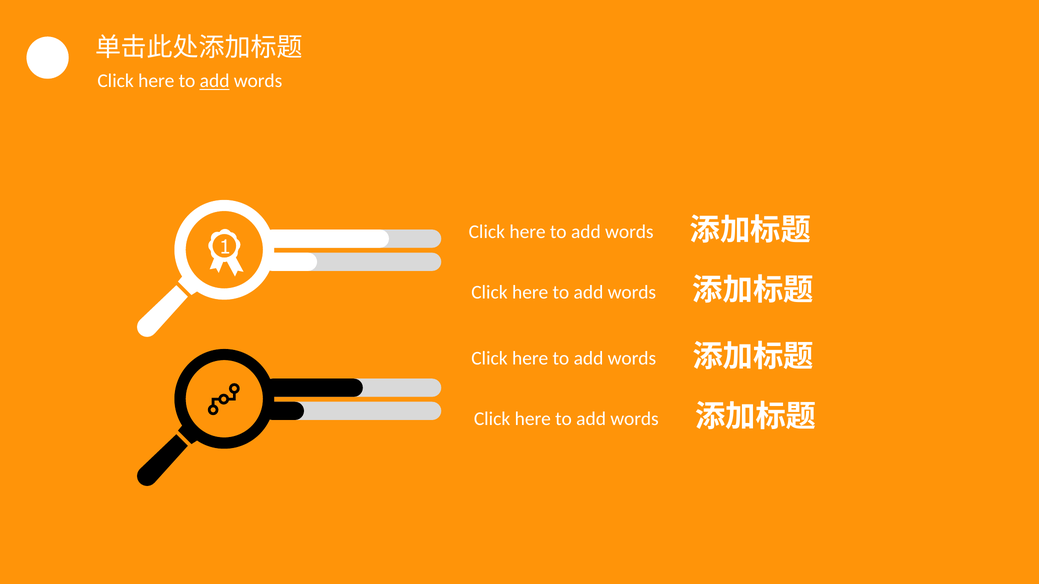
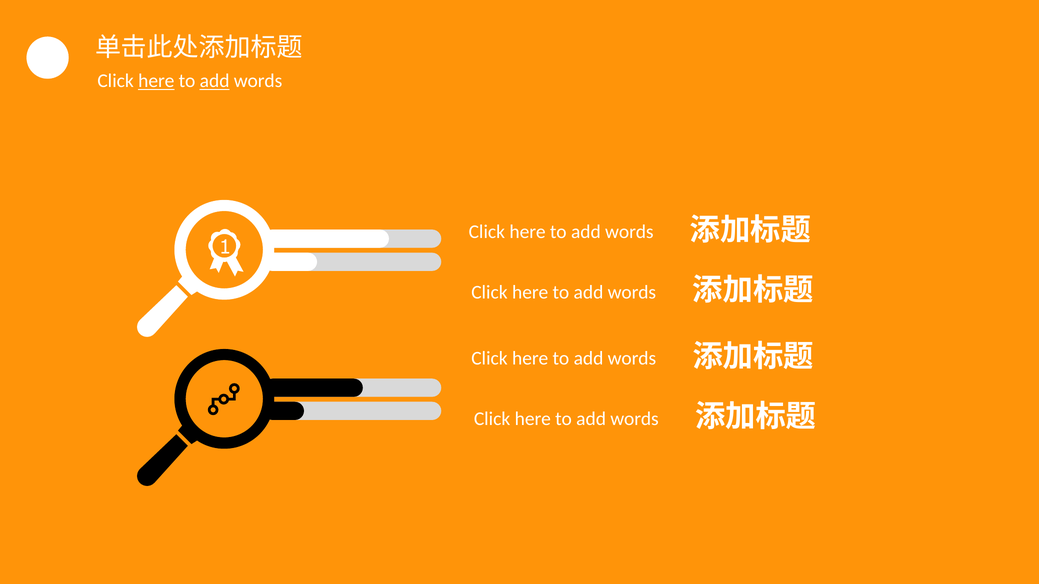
here underline: none -> present (156, 81)
